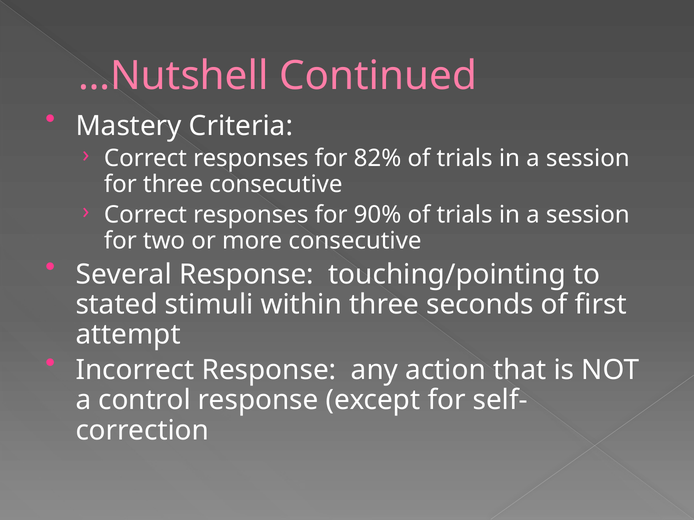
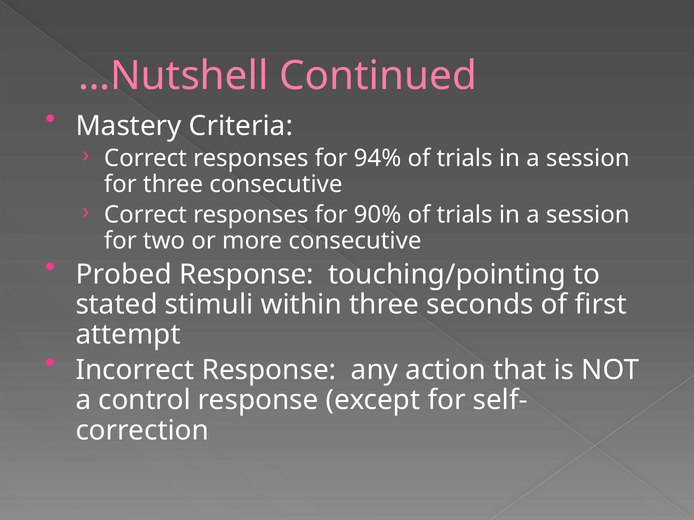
82%: 82% -> 94% (378, 158)
Several: Several -> Probed (124, 275)
